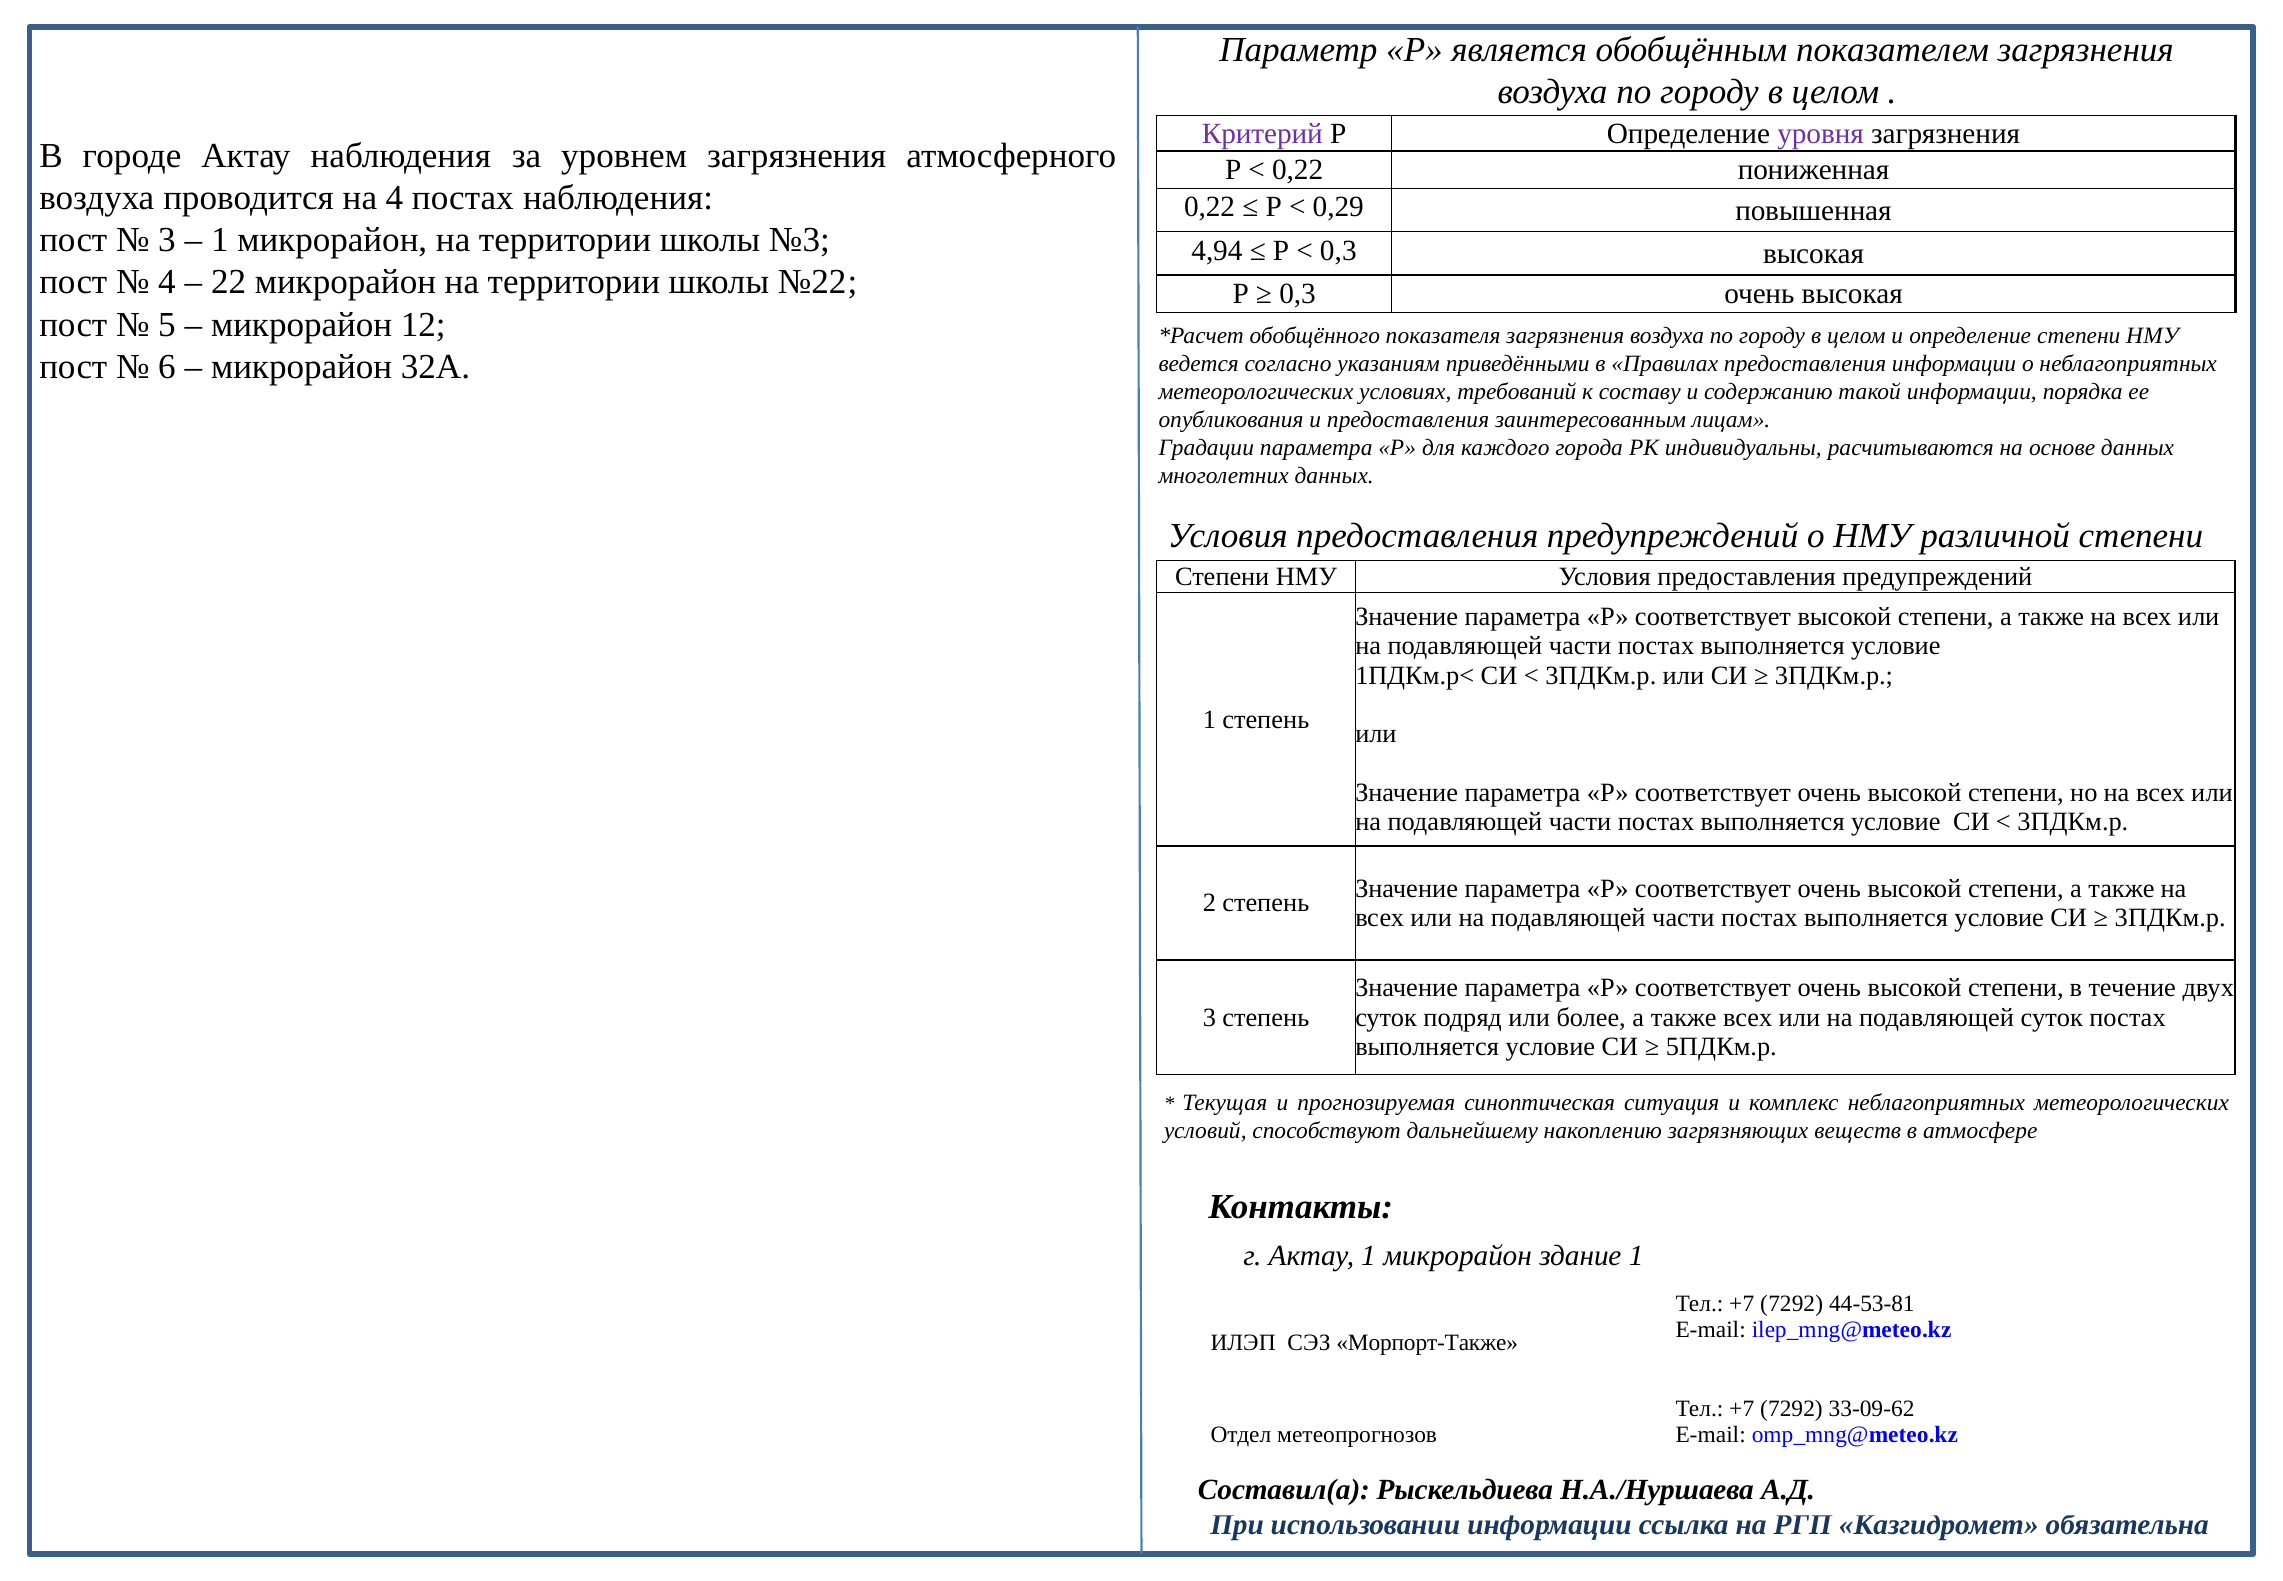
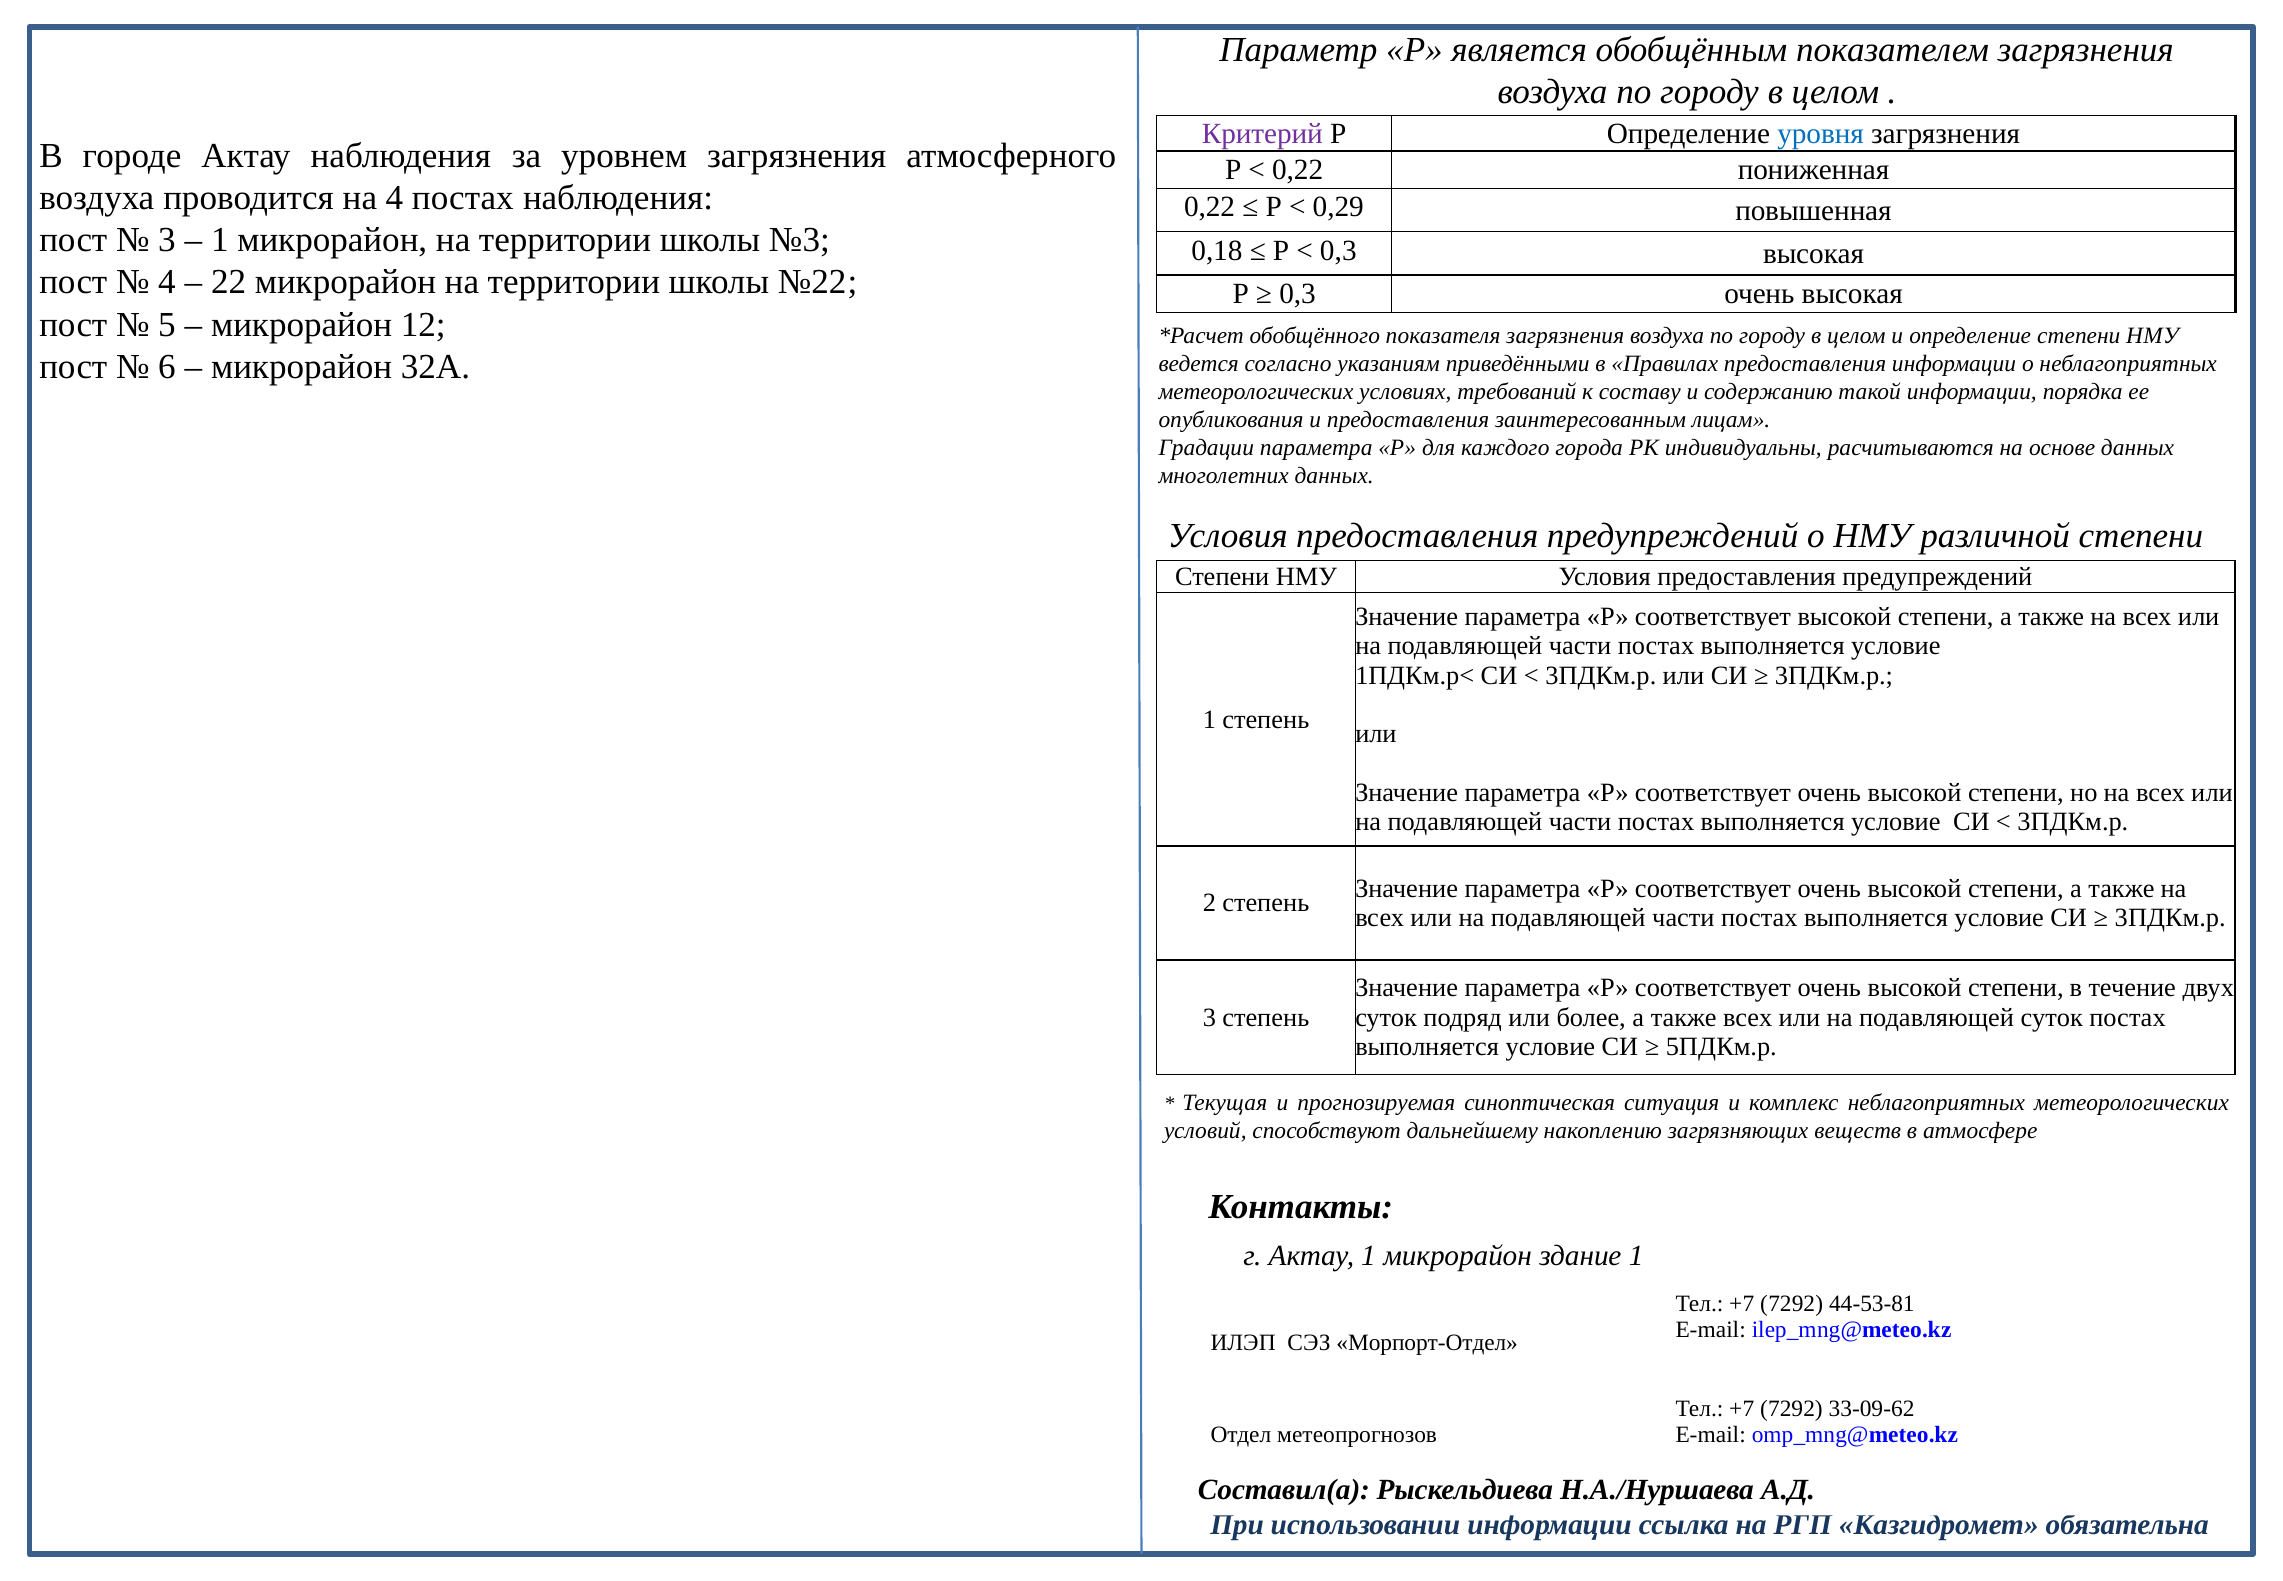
уровня colour: purple -> blue (1821, 133)
4,94: 4,94 -> 0,18 (1217, 250)
Морпорт-Также: Морпорт-Также -> Морпорт-Отдел (1427, 1342)
